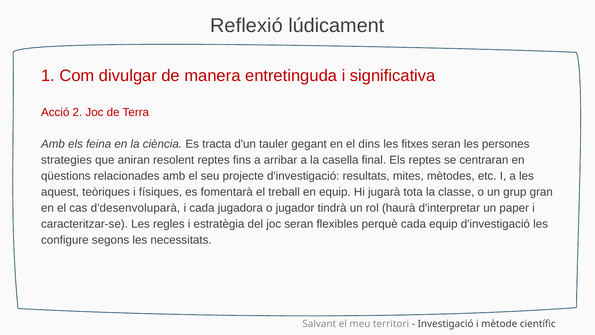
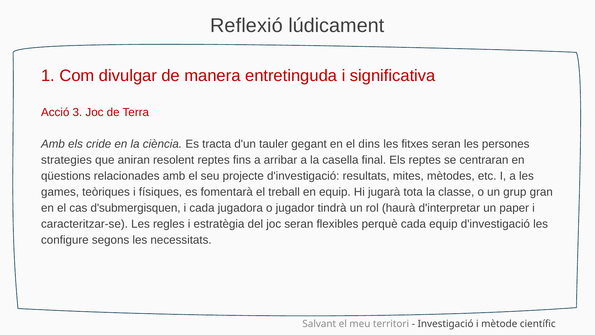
2: 2 -> 3 (77, 112)
feina: feina -> cride (99, 144)
aquest: aquest -> games (60, 192)
d'desenvoluparà: d'desenvoluparà -> d'submergisquen (136, 208)
